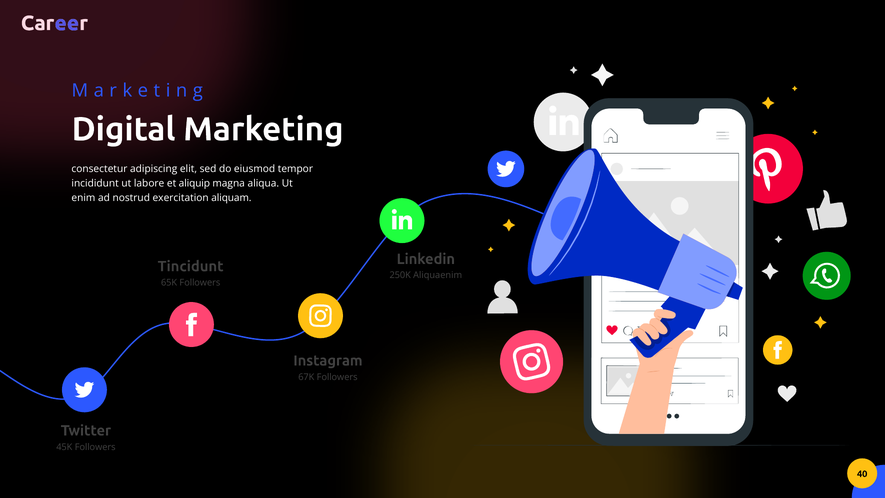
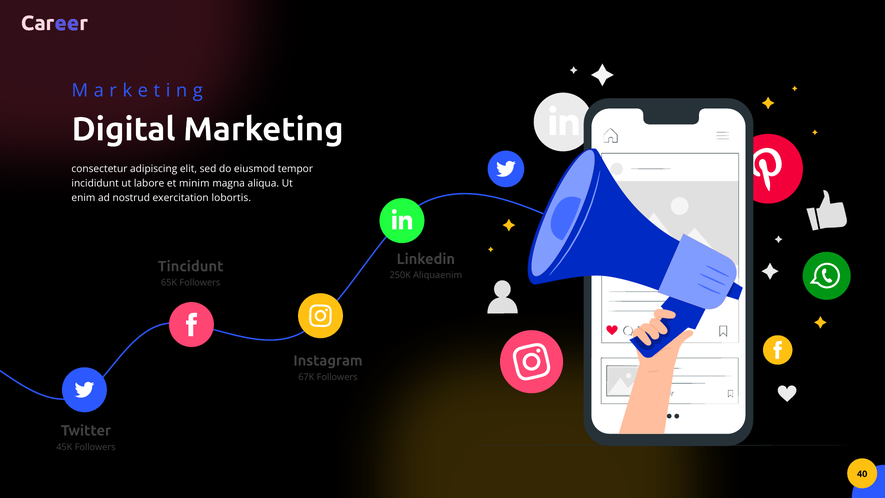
aliquip: aliquip -> minim (194, 183)
aliquam: aliquam -> lobortis (231, 198)
